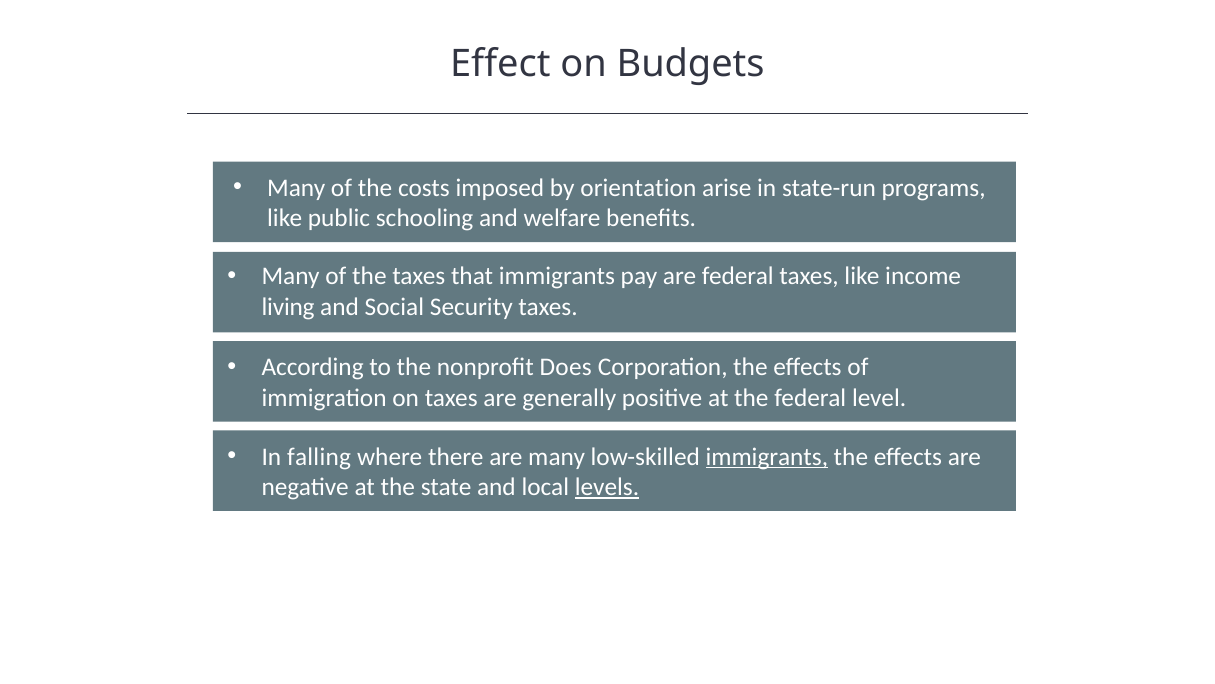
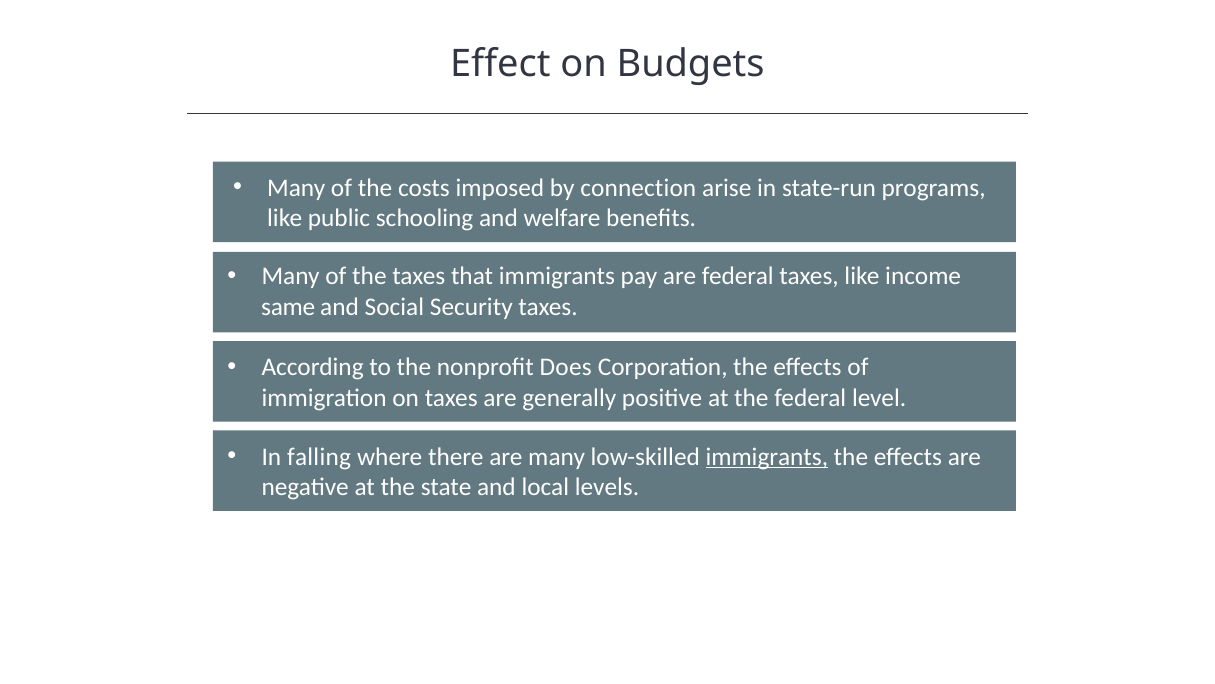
orientation: orientation -> connection (638, 188)
living: living -> same (288, 307)
levels underline: present -> none (607, 487)
